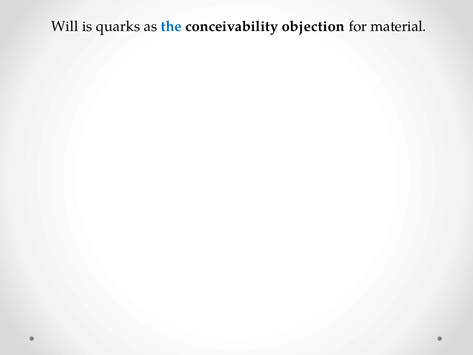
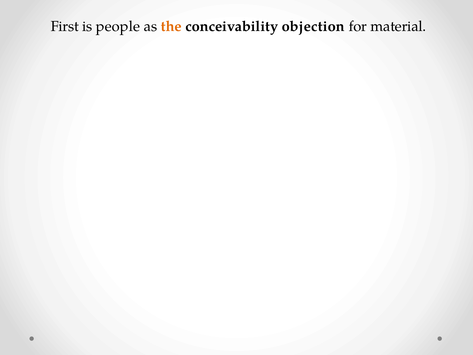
Will: Will -> First (65, 26)
quarks: quarks -> people (118, 26)
the colour: blue -> orange (171, 26)
